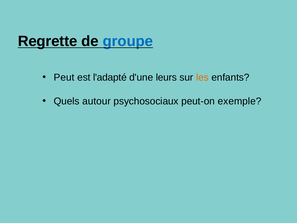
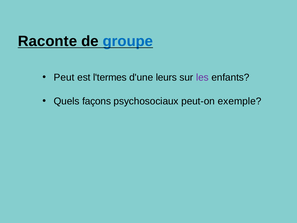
Regrette: Regrette -> Raconte (47, 41)
l'adapté: l'adapté -> l'termes (110, 77)
les colour: orange -> purple (202, 77)
autour: autour -> façons (97, 101)
